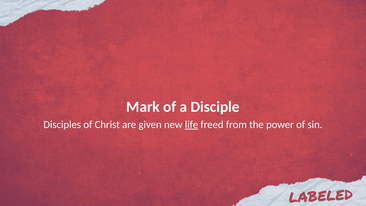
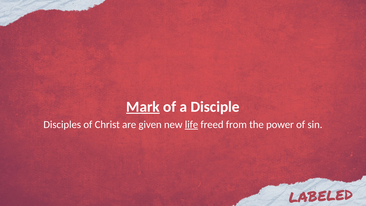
Mark underline: none -> present (143, 107)
